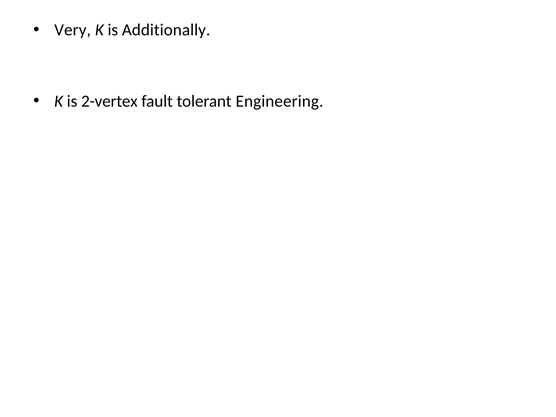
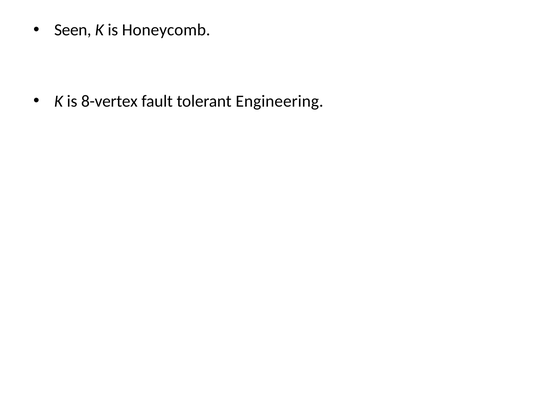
Very: Very -> Seen (73, 30)
Additionally: Additionally -> Honeycomb (166, 30)
2-vertex: 2-vertex -> 8-vertex (109, 101)
